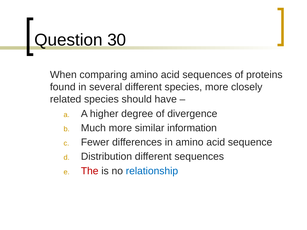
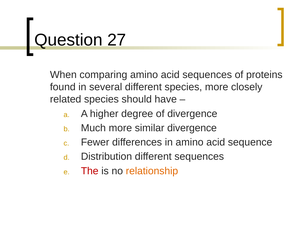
30: 30 -> 27 (117, 40)
similar information: information -> divergence (192, 128)
relationship colour: blue -> orange (152, 171)
